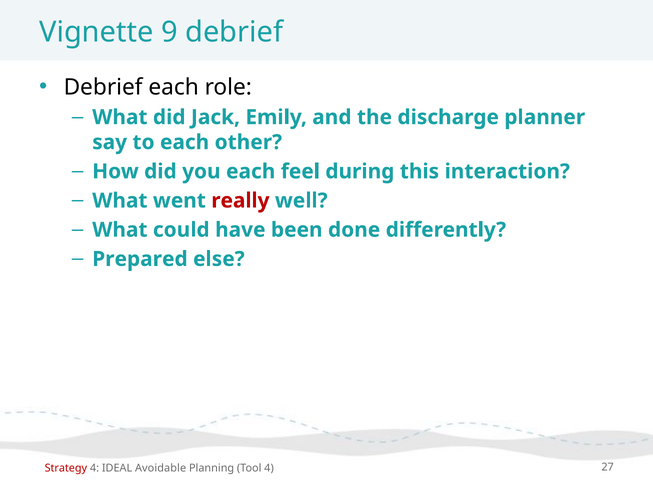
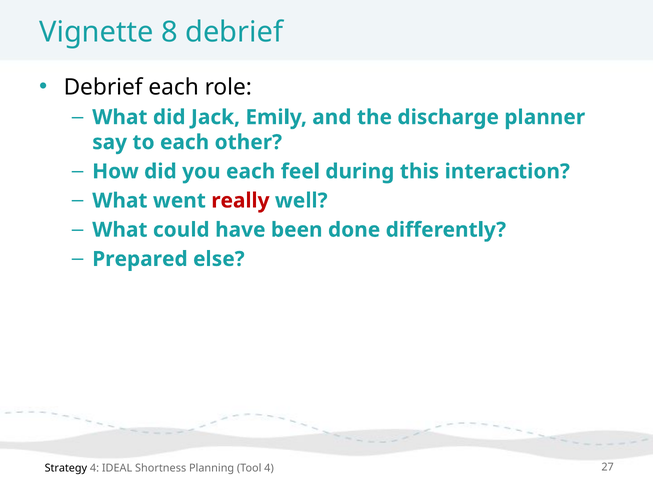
9: 9 -> 8 (169, 32)
Strategy colour: red -> black (66, 468)
Avoidable: Avoidable -> Shortness (161, 468)
